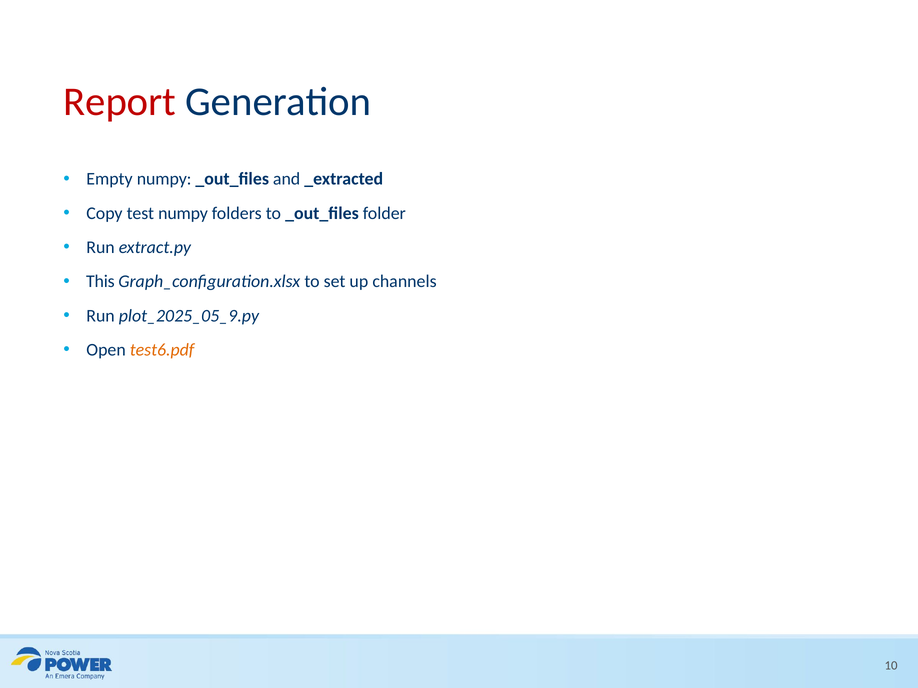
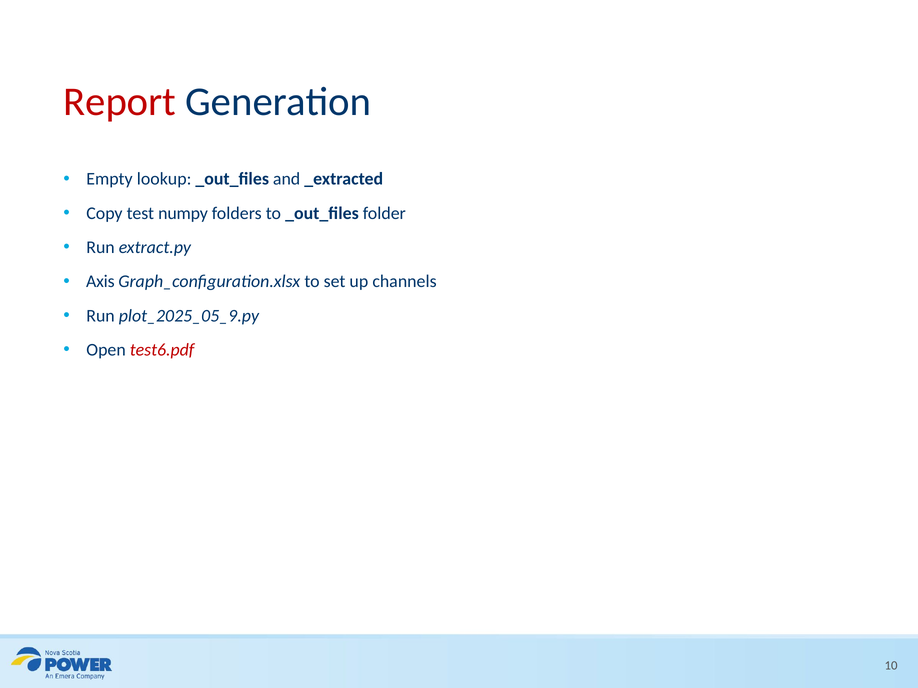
Empty numpy: numpy -> lookup (164, 179)
This: This -> Axis (100, 282)
test6.pdf colour: orange -> red (162, 350)
